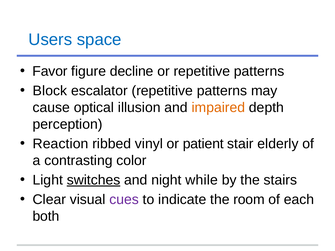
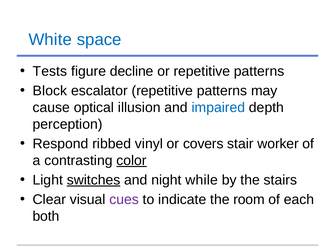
Users: Users -> White (50, 40)
Favor: Favor -> Tests (50, 71)
impaired colour: orange -> blue (218, 108)
Reaction: Reaction -> Respond (61, 144)
patient: patient -> covers (203, 144)
elderly: elderly -> worker (278, 144)
color underline: none -> present (132, 161)
